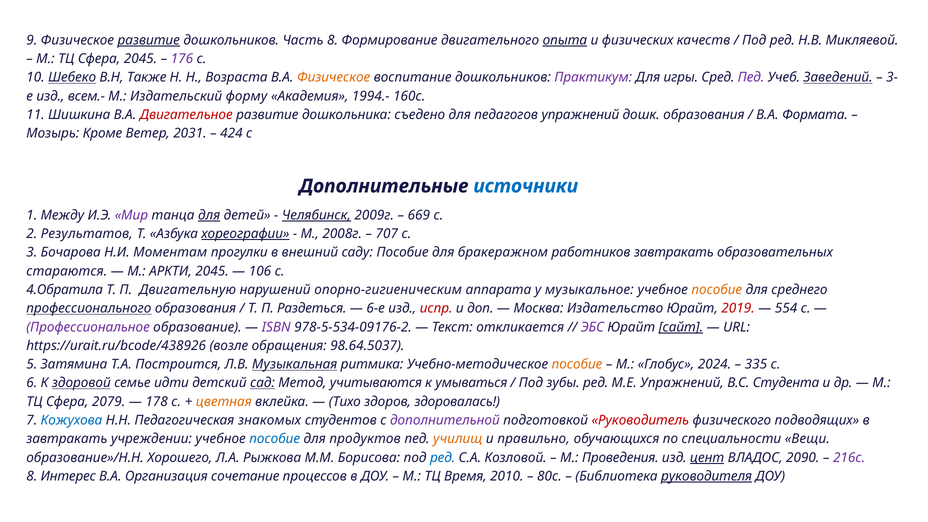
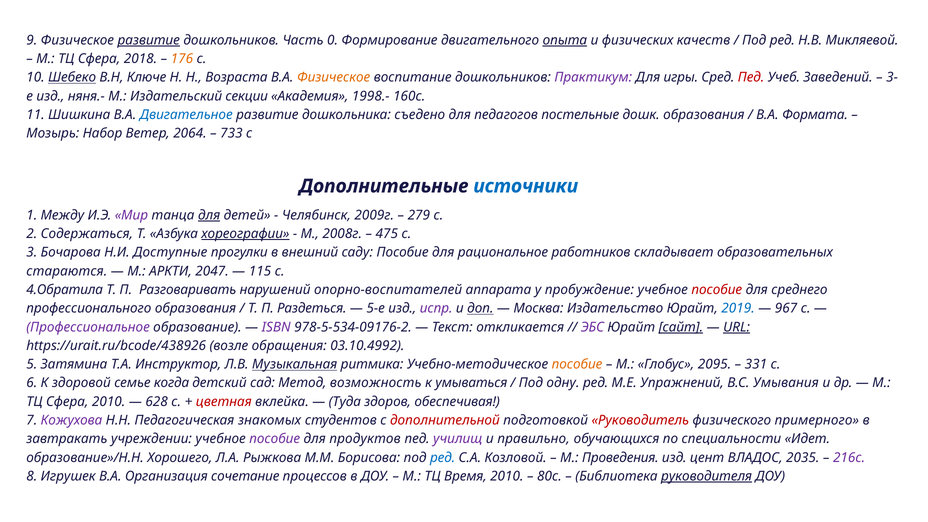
Часть 8: 8 -> 0 (333, 40)
Сфера 2045: 2045 -> 2018 (141, 59)
176 colour: purple -> orange (182, 59)
Также: Также -> Ключе (147, 78)
Пед colour: purple -> red (751, 78)
Заведений underline: present -> none (838, 78)
всем.-: всем.- -> няня.- (86, 96)
форму: форму -> секции (247, 96)
1994.-: 1994.- -> 1998.- (371, 96)
Двигательное colour: red -> blue (186, 115)
педагогов упражнений: упражнений -> постельные (580, 115)
Кроме: Кроме -> Набор (103, 133)
2031: 2031 -> 2064 (190, 133)
424: 424 -> 733 (231, 133)
Челябинск underline: present -> none (316, 215)
669: 669 -> 279 (419, 215)
Результатов: Результатов -> Содержаться (87, 234)
707: 707 -> 475 (387, 234)
Моментам: Моментам -> Доступные (170, 252)
бракеражном: бракеражном -> рациональное (503, 252)
работников завтракать: завтракать -> складывает (674, 252)
АРКТИ 2045: 2045 -> 2047 (212, 271)
106: 106 -> 115 (260, 271)
Двигательную: Двигательную -> Разговаривать (188, 290)
опорно-гигиеническим: опорно-гигиеническим -> опорно-воспитателей (388, 290)
музыкальное: музыкальное -> пробуждение (589, 290)
пособие colour: orange -> red (717, 290)
профессионального underline: present -> none (89, 308)
6-е: 6-е -> 5-е (376, 308)
испр colour: red -> purple (436, 308)
доп underline: none -> present (480, 308)
2019 colour: red -> blue (738, 308)
554: 554 -> 967 (786, 308)
URL underline: none -> present (737, 327)
98.64.5037: 98.64.5037 -> 03.10.4992 (367, 346)
Построится: Построится -> Инструктор (178, 364)
2024: 2024 -> 2095 (715, 364)
335: 335 -> 331 (756, 364)
здоровой underline: present -> none (81, 383)
идти: идти -> когда (172, 383)
сад underline: present -> none (263, 383)
учитываются: учитываются -> возможность (376, 383)
зубы: зубы -> одну (563, 383)
Студента: Студента -> Умывания (786, 383)
Сфера 2079: 2079 -> 2010 (109, 402)
178: 178 -> 628 (157, 402)
цветная colour: orange -> red (224, 402)
Тихо: Тихо -> Туда (345, 402)
здоровалась: здоровалась -> обеспечивая (457, 402)
Кожухова colour: blue -> purple (72, 420)
дополнительной colour: purple -> red (445, 420)
подводящих: подводящих -> примерного (817, 420)
пособие colour: blue -> purple (275, 439)
училищ colour: orange -> purple (458, 439)
Вещи: Вещи -> Идет (807, 439)
цент underline: present -> none (707, 458)
2090: 2090 -> 2035 (803, 458)
Интерес: Интерес -> Игрушек (68, 476)
